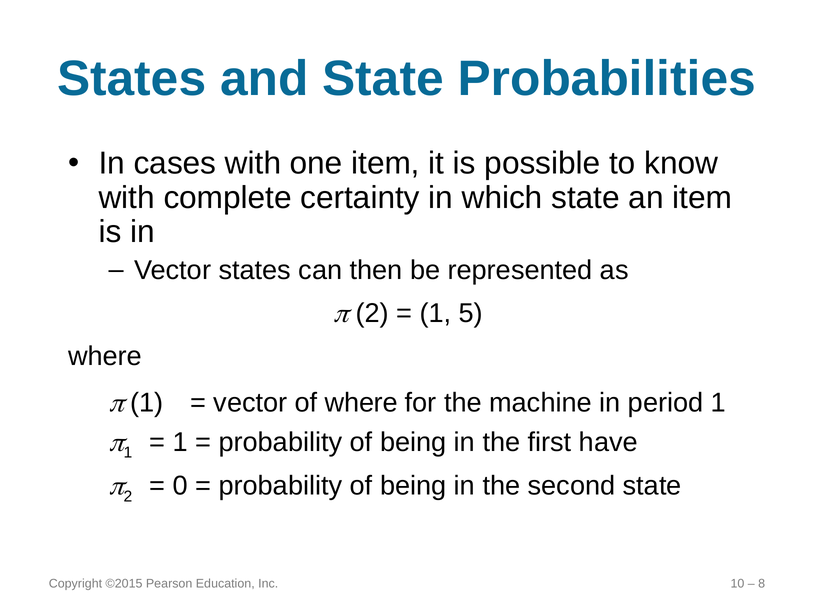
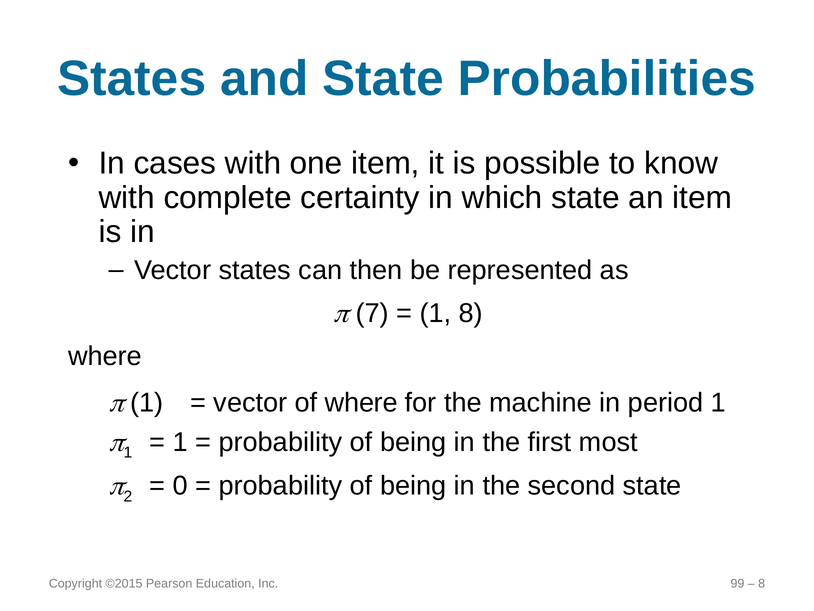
2: 2 -> 7 (372, 313)
1 5: 5 -> 8 (471, 313)
have: have -> most (608, 442)
10: 10 -> 99 (737, 583)
